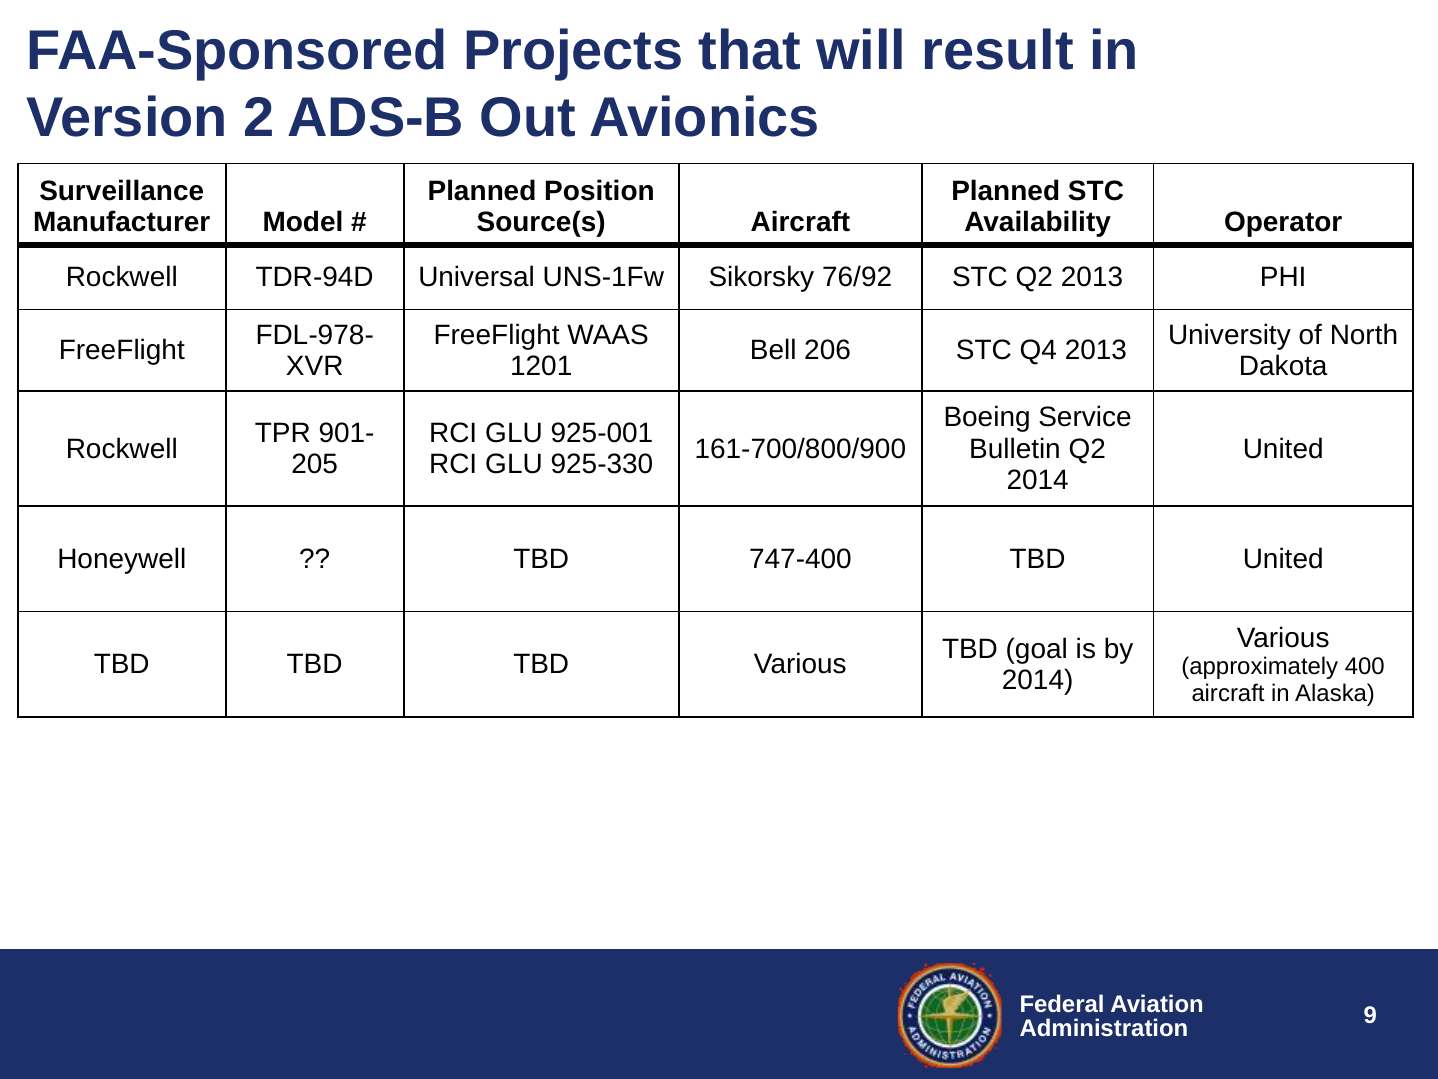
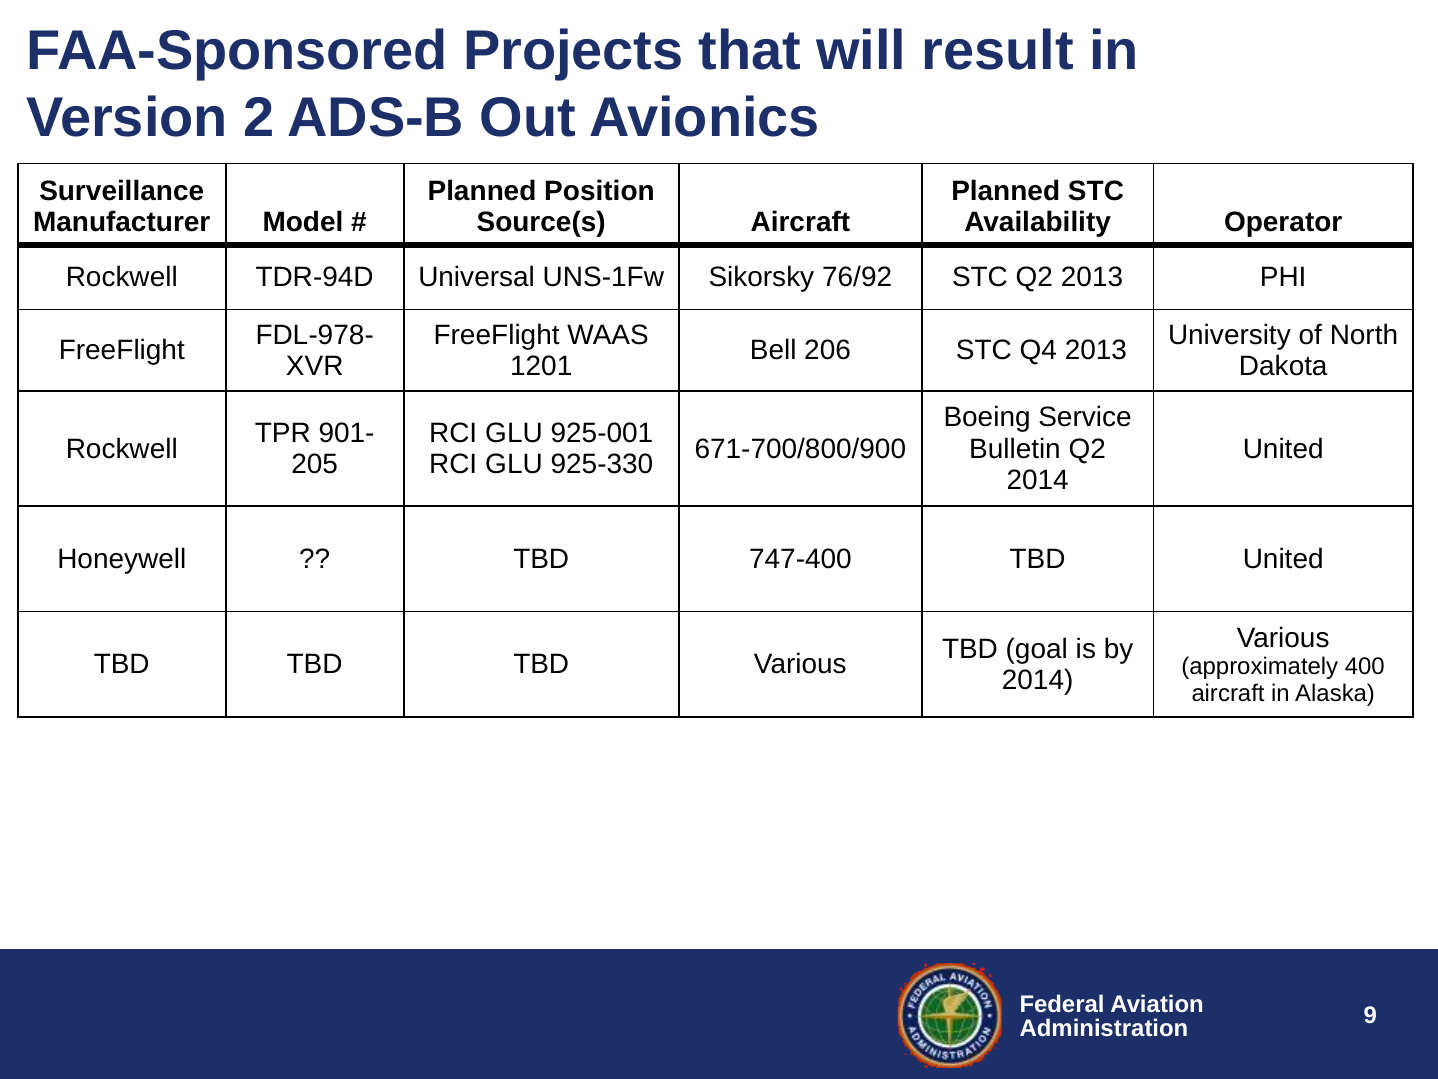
161-700/800/900: 161-700/800/900 -> 671-700/800/900 (800, 449)
